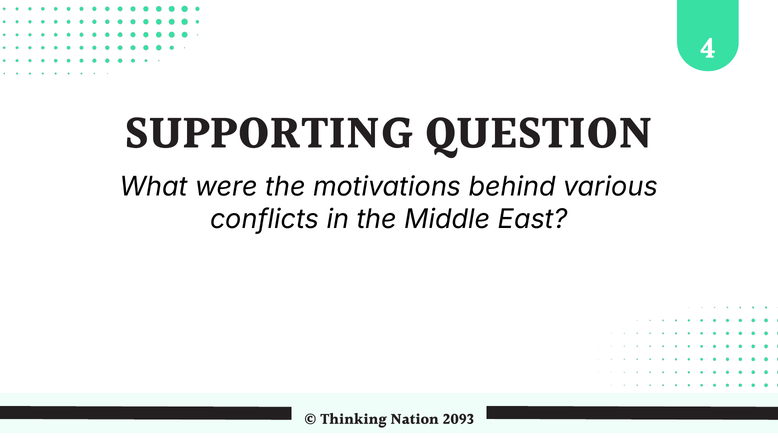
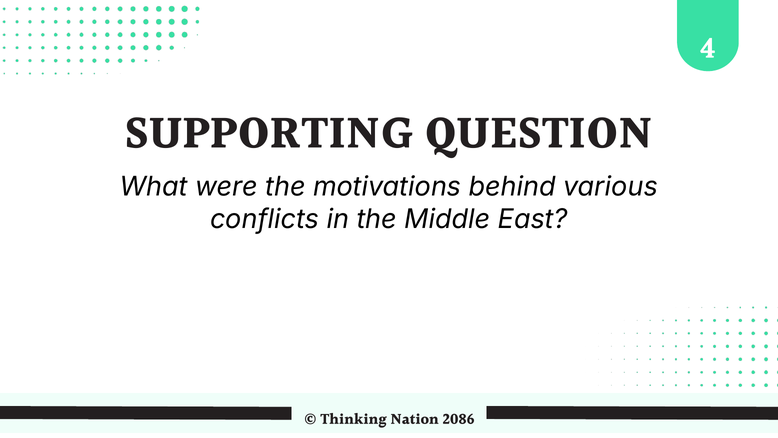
2093: 2093 -> 2086 (458, 420)
